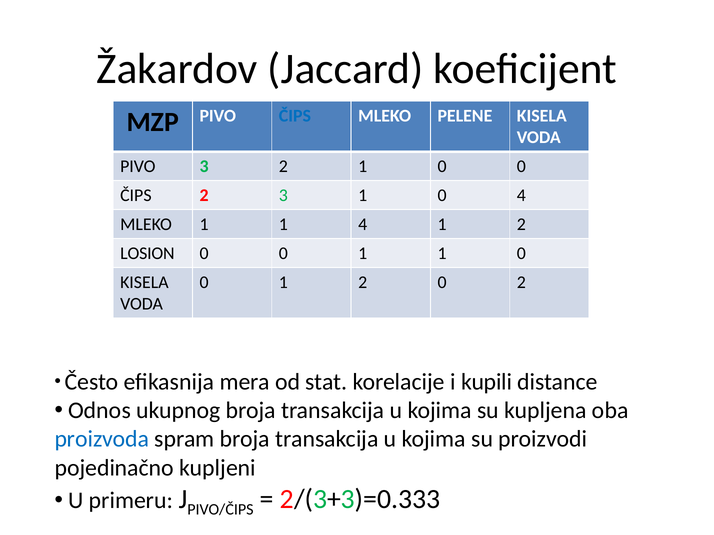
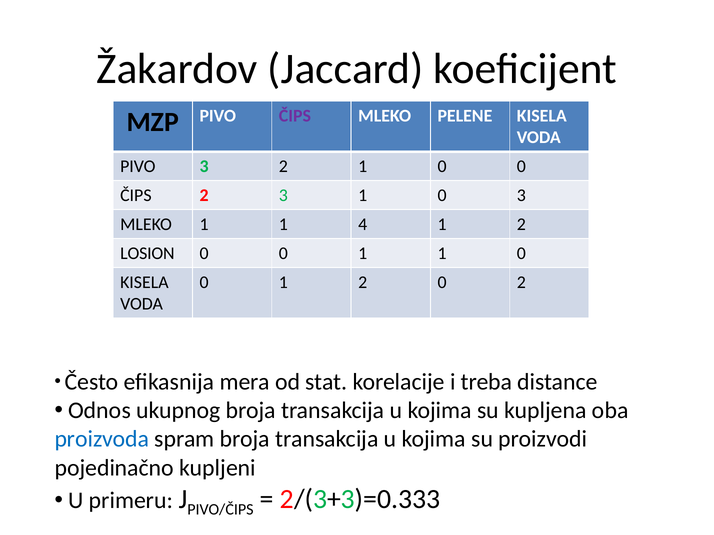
ČIPS colour: blue -> purple (295, 116)
0 4: 4 -> 3 (521, 196)
kupili: kupili -> treba (487, 382)
